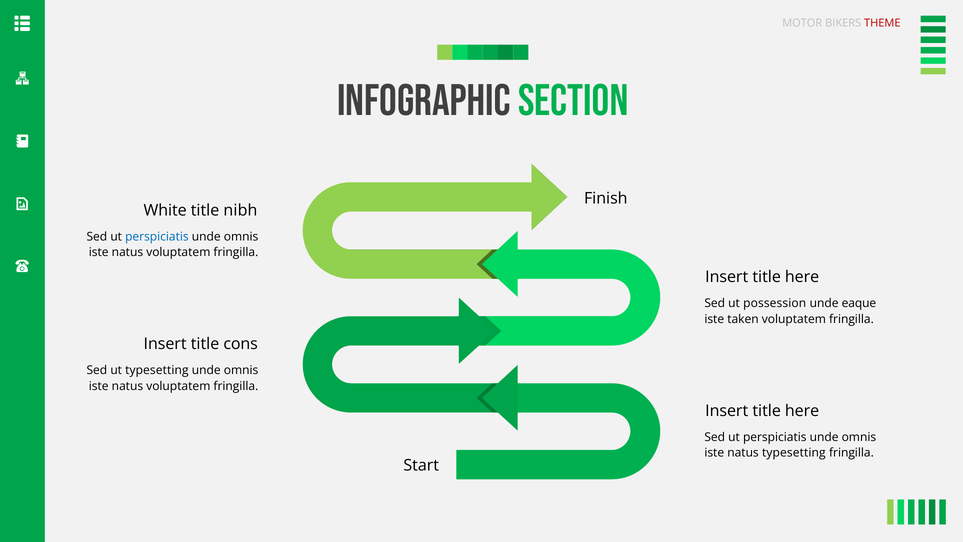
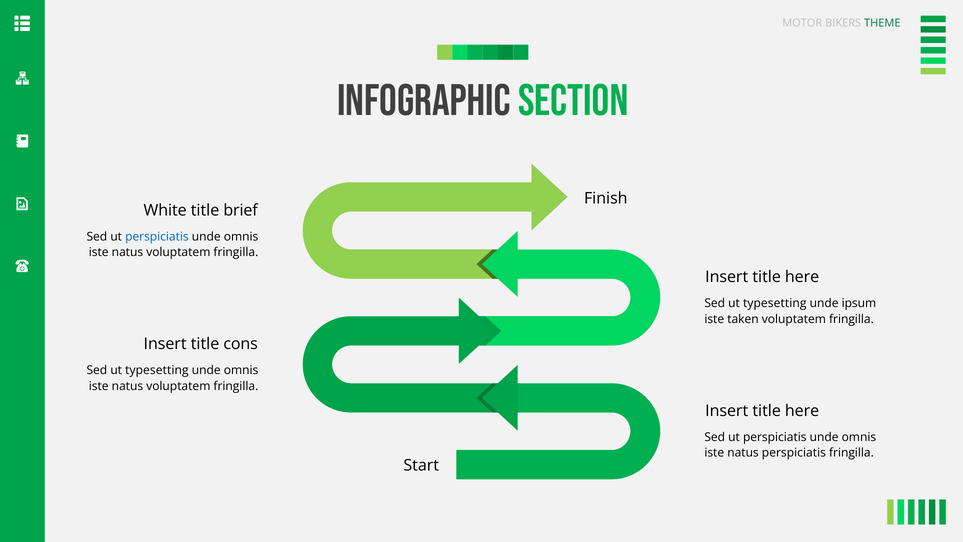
THEME colour: red -> green (882, 23)
nibh: nibh -> brief (241, 210)
possession: possession -> typesetting (775, 303)
eaque: eaque -> ipsum (859, 303)
natus typesetting: typesetting -> perspiciatis (794, 453)
